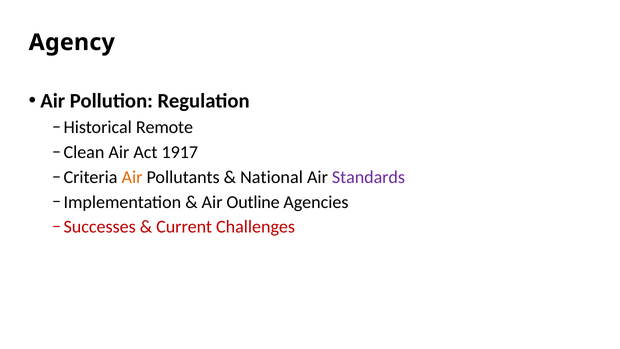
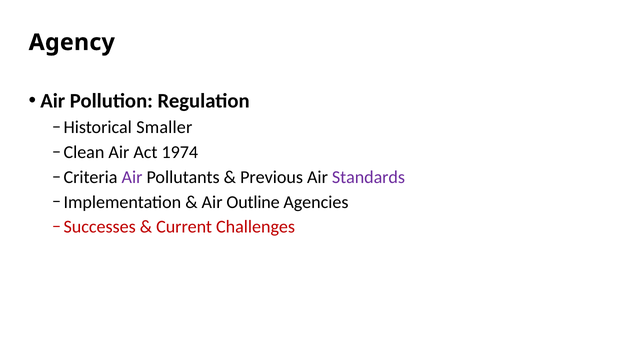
Remote: Remote -> Smaller (164, 127)
1917: 1917 -> 1974 (180, 152)
Air colour: orange -> purple (132, 177)
National: National -> Previous (272, 177)
